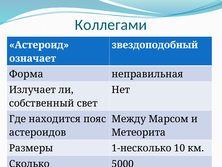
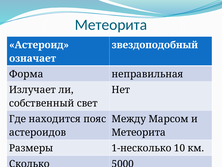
Коллегами: Коллегами -> Метеорита (111, 25)
